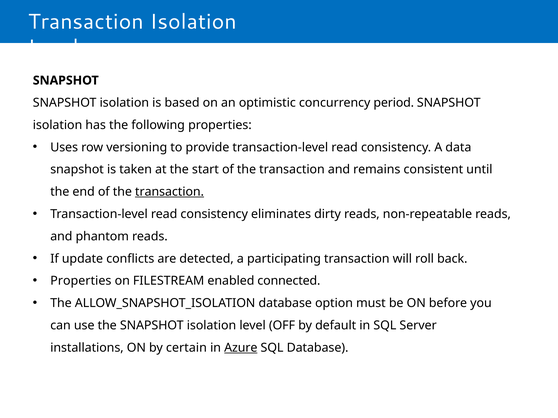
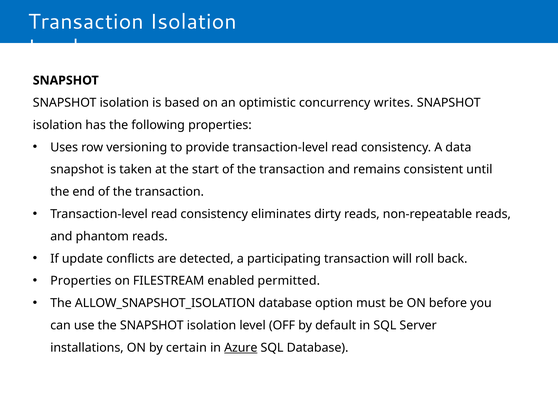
period: period -> writes (394, 103)
transaction underline: present -> none (170, 192)
connected: connected -> permitted (289, 281)
